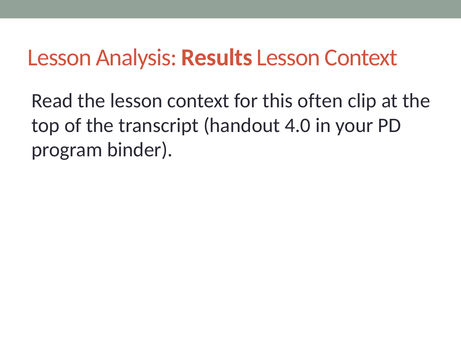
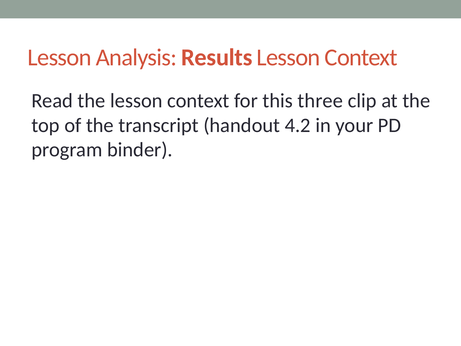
often: often -> three (320, 101)
4.0: 4.0 -> 4.2 (298, 125)
